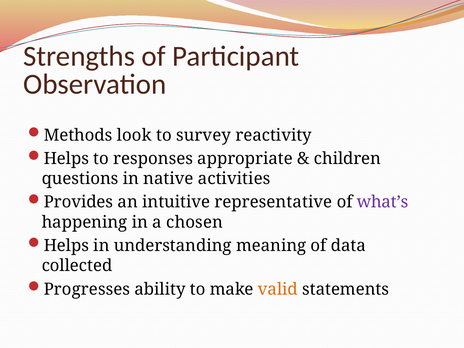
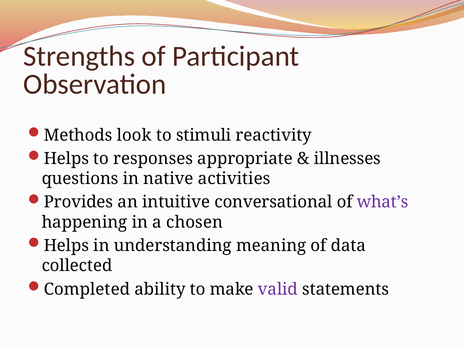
survey: survey -> stimuli (204, 135)
children: children -> illnesses (347, 159)
representative: representative -> conversational (273, 202)
Progresses: Progresses -> Completed (87, 289)
valid colour: orange -> purple (278, 289)
